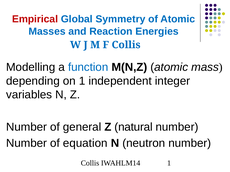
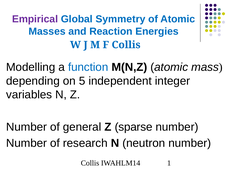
Empirical colour: red -> purple (35, 19)
on 1: 1 -> 5 (82, 81)
natural: natural -> sparse (134, 127)
equation: equation -> research (85, 144)
